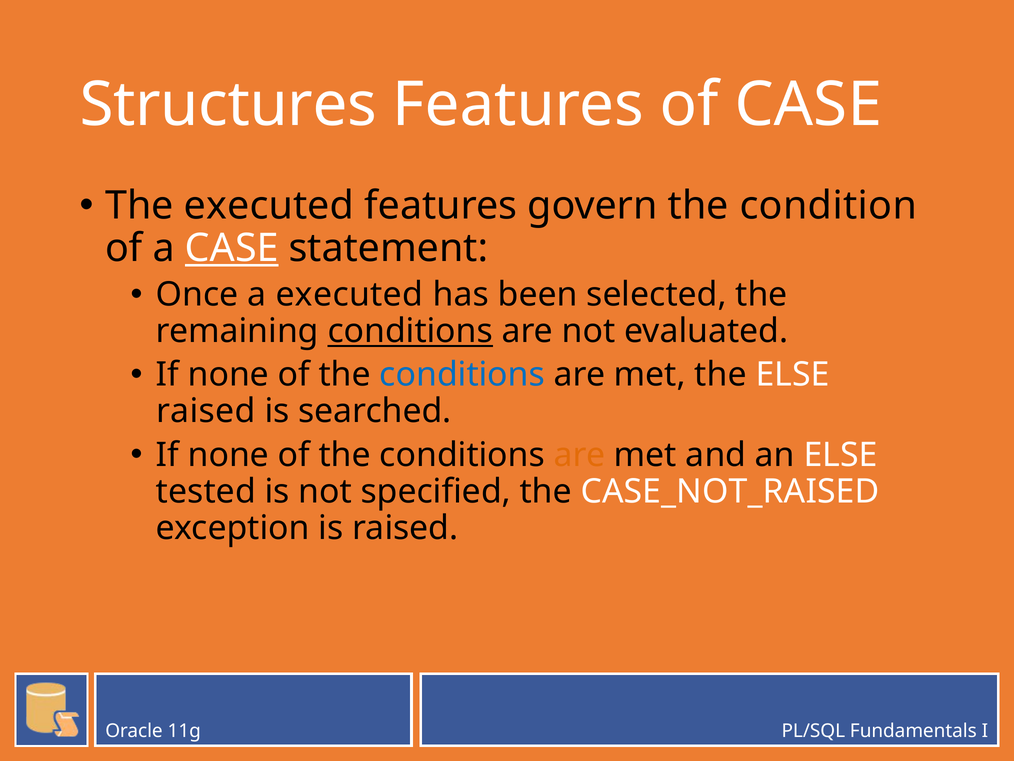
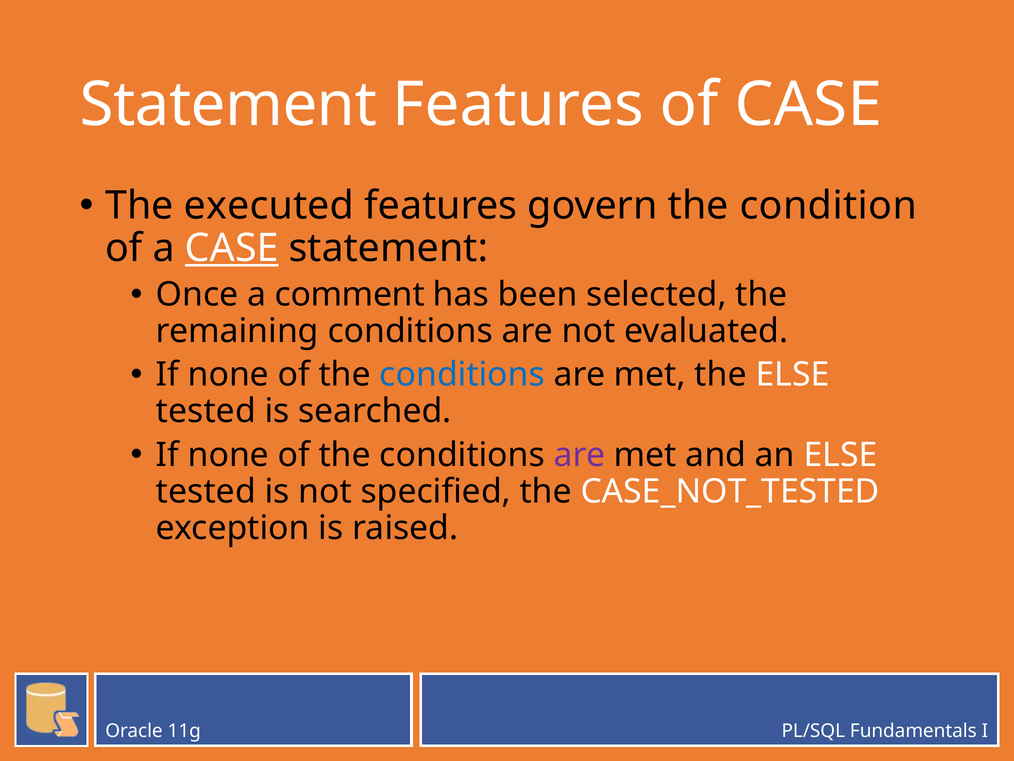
Structures: Structures -> Statement (228, 105)
a executed: executed -> comment (350, 295)
conditions underline: present -> none (410, 331)
raised: raised -> tested (206, 411)
are colour: orange -> purple (580, 455)
CASE_NOT_RAISED: CASE_NOT_RAISED -> CASE_NOT_TESTED (730, 491)
